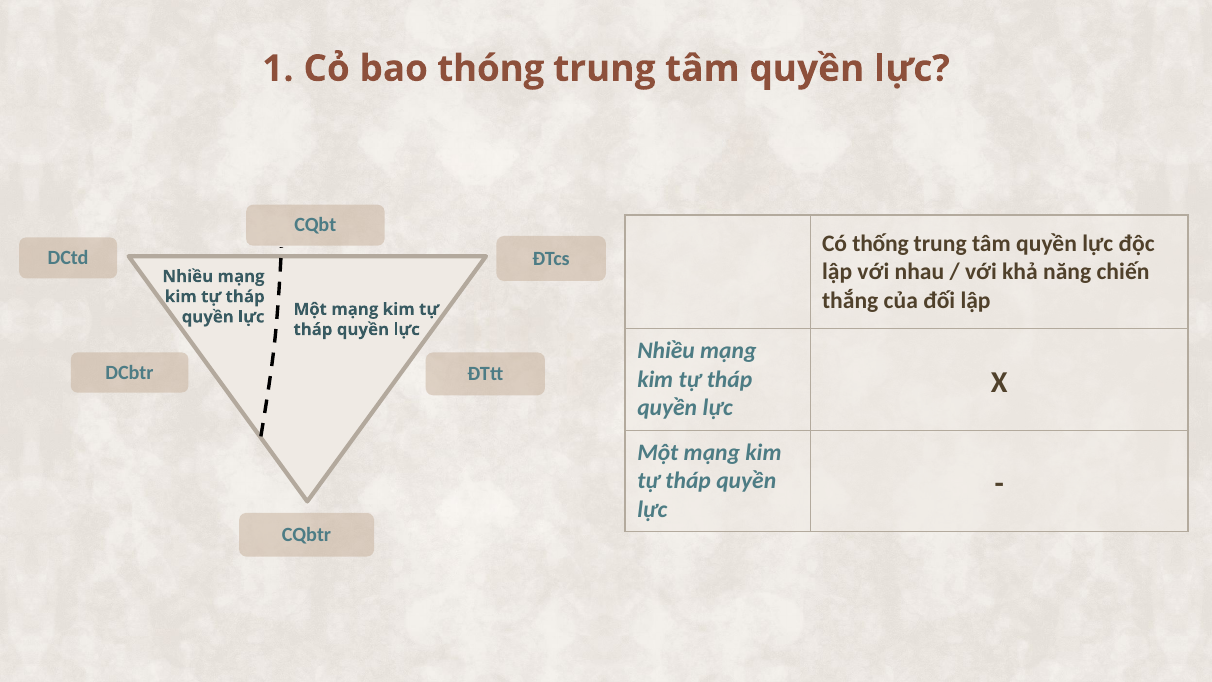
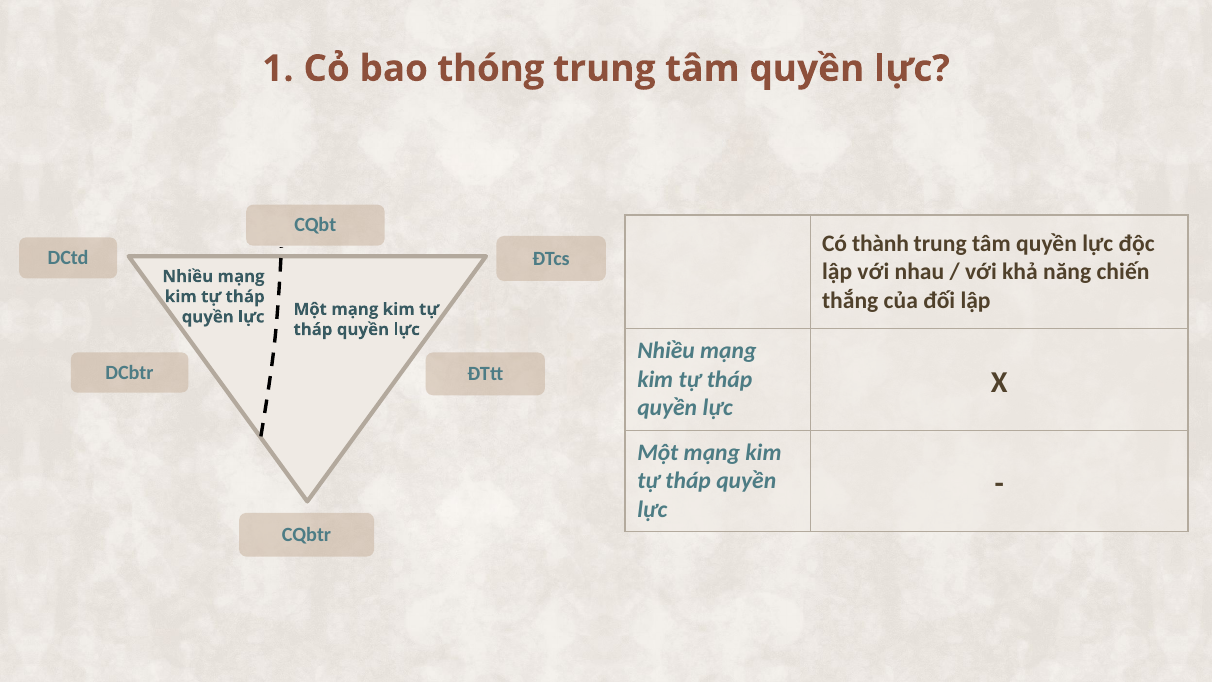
thống: thống -> thành (881, 243)
